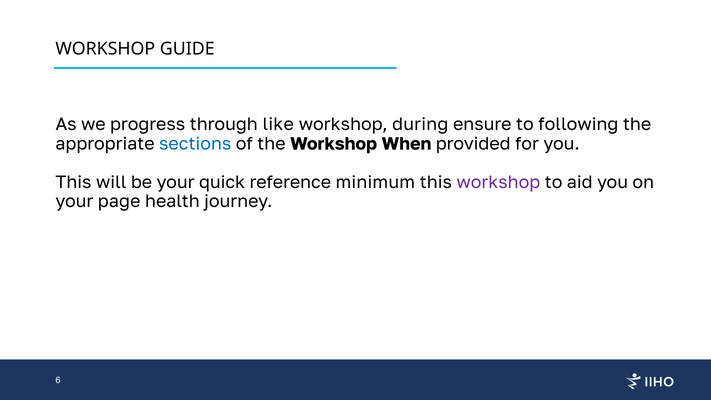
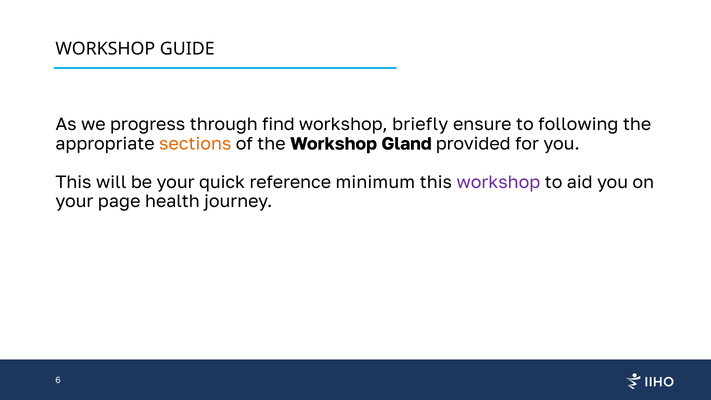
like: like -> find (278, 125)
during: during -> briefly (420, 125)
sections colour: blue -> orange (195, 144)
When: When -> Gland (406, 144)
